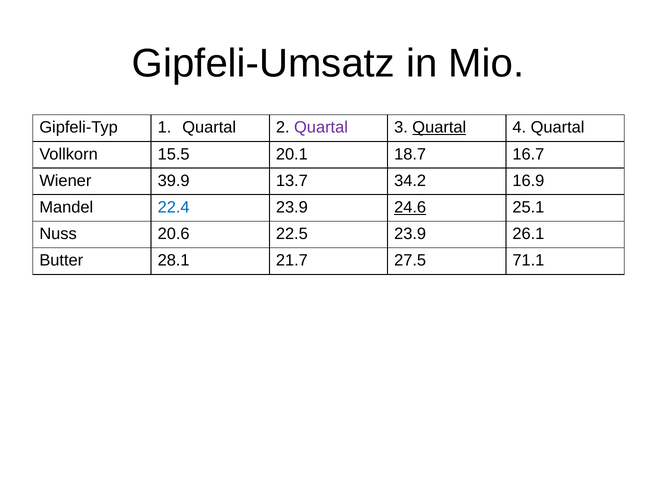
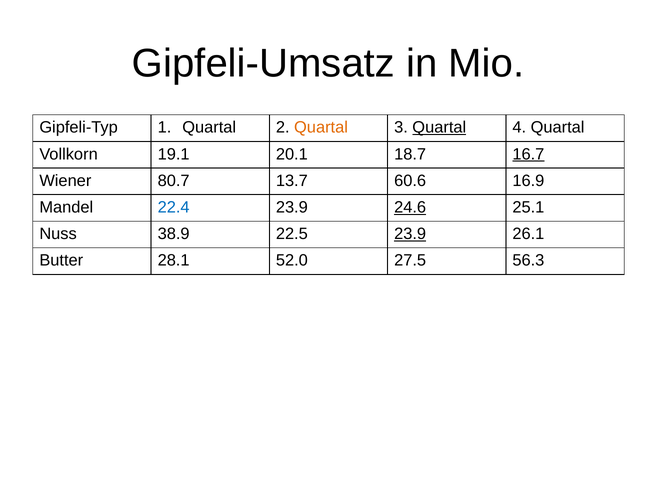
Quartal colour: purple -> orange (321, 128)
15.5: 15.5 -> 19.1 (174, 154)
16.7 underline: none -> present (528, 154)
39.9: 39.9 -> 80.7 (174, 181)
34.2: 34.2 -> 60.6 (410, 181)
20.6: 20.6 -> 38.9 (174, 234)
23.9 underline: none -> present (410, 234)
21.7: 21.7 -> 52.0 (292, 261)
71.1: 71.1 -> 56.3 (528, 261)
